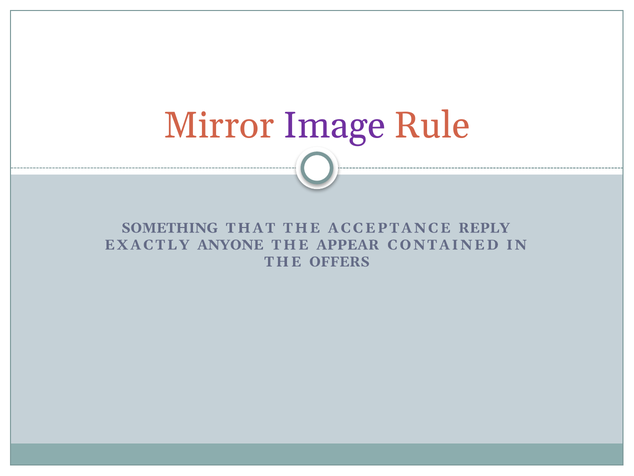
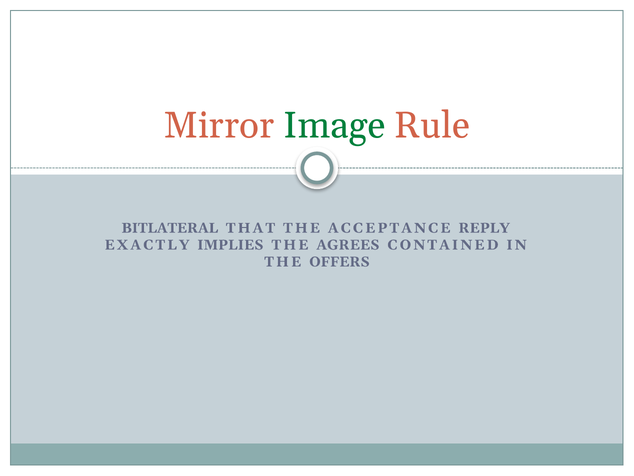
Image colour: purple -> green (334, 125)
SOMETHING: SOMETHING -> BITLATERAL (170, 228)
ANYONE: ANYONE -> IMPLIES (230, 245)
APPEAR: APPEAR -> AGREES (348, 245)
